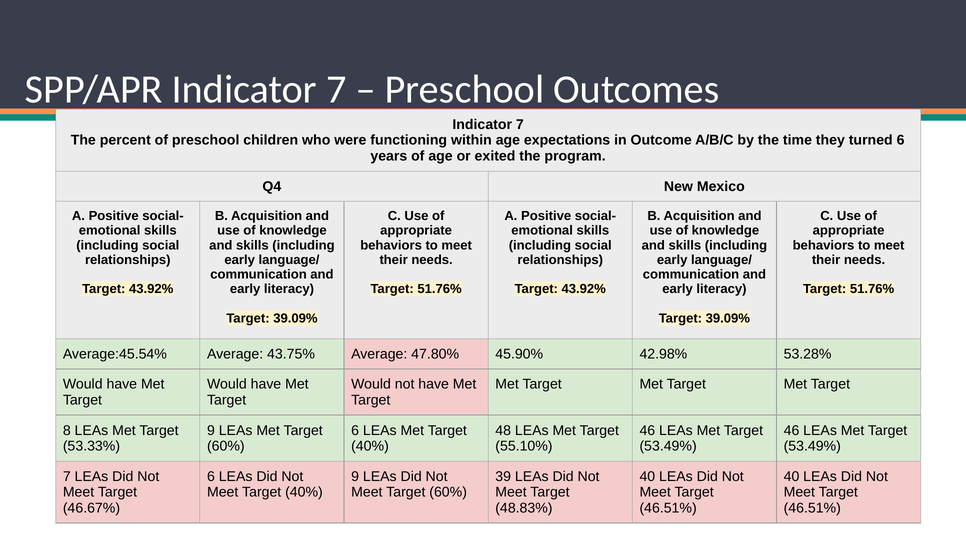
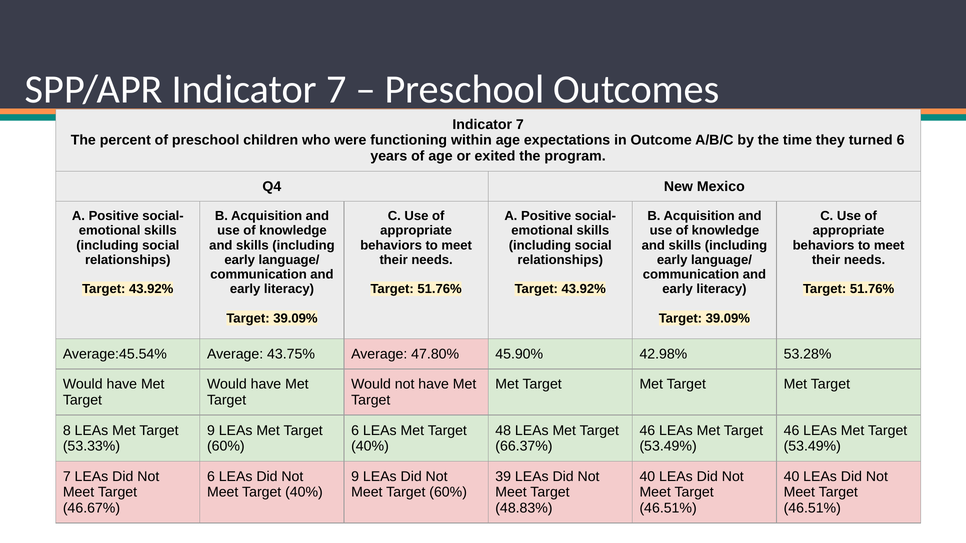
55.10%: 55.10% -> 66.37% (524, 447)
